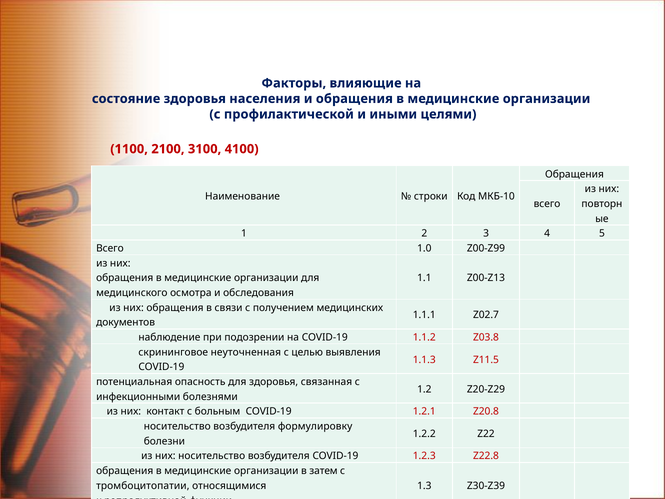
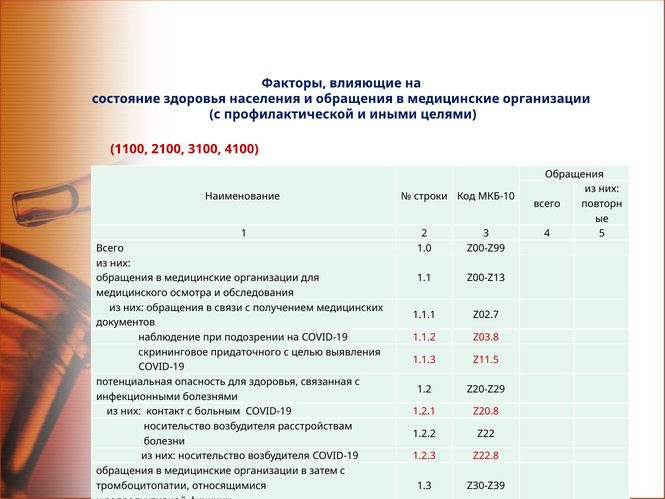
неуточненная: неуточненная -> придаточного (246, 352)
формулировку: формулировку -> расстройствам (315, 426)
